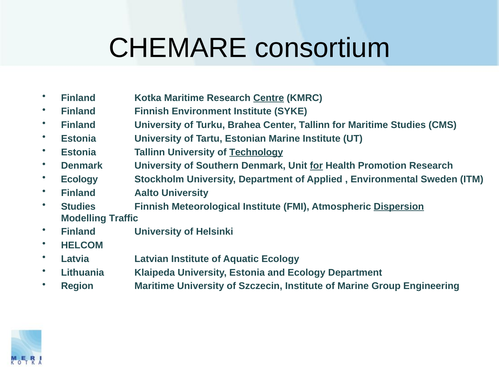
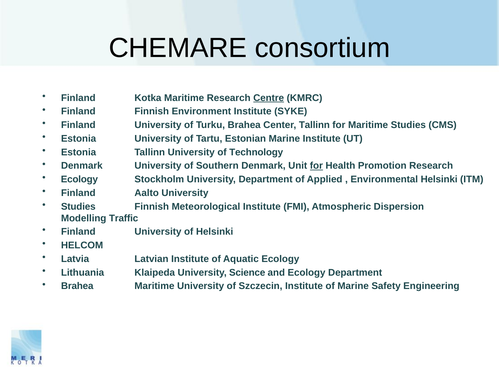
Technology underline: present -> none (256, 152)
Environmental Sweden: Sweden -> Helsinki (439, 179)
Dispersion underline: present -> none (399, 207)
University Estonia: Estonia -> Science (247, 273)
Region: Region -> Brahea (77, 286)
Group: Group -> Safety (386, 286)
